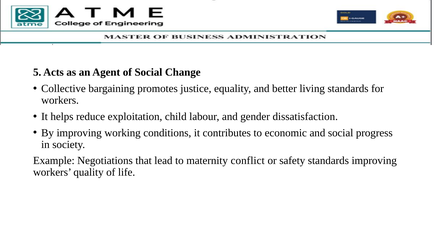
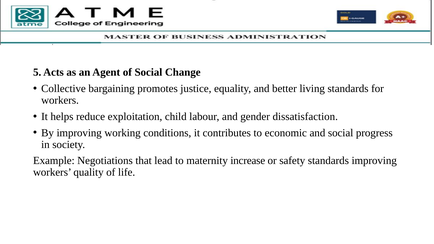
conflict: conflict -> increase (248, 161)
